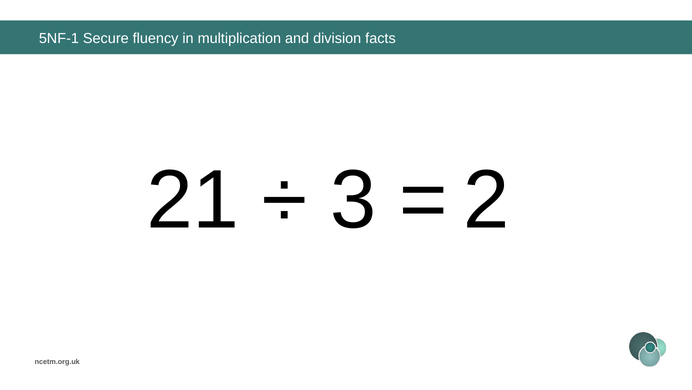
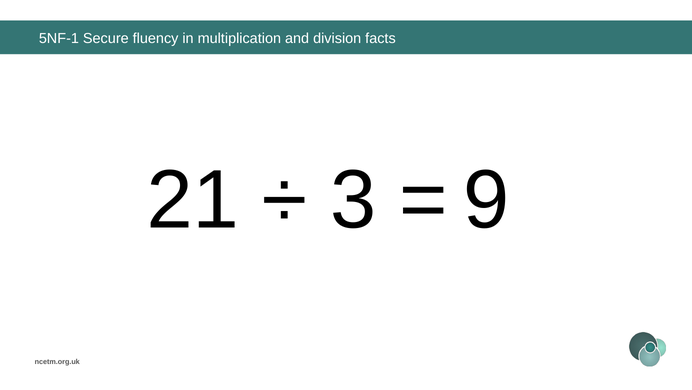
2: 2 -> 9 (486, 200)
